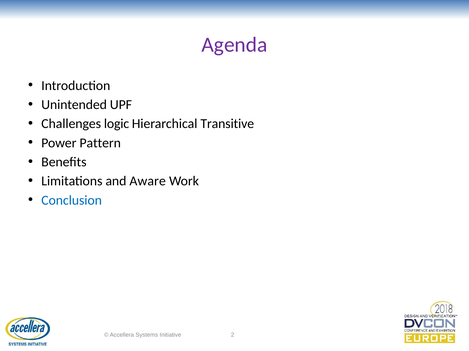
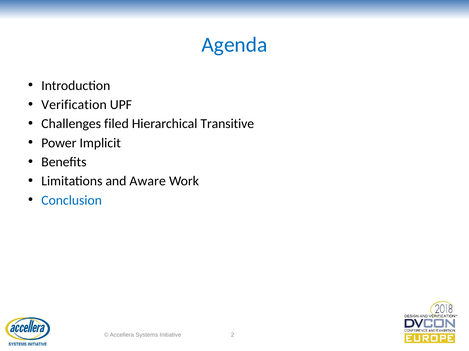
Agenda colour: purple -> blue (234, 45)
Unintended: Unintended -> Verification (74, 105)
logic: logic -> filed (116, 124)
Pattern: Pattern -> Implicit (100, 143)
